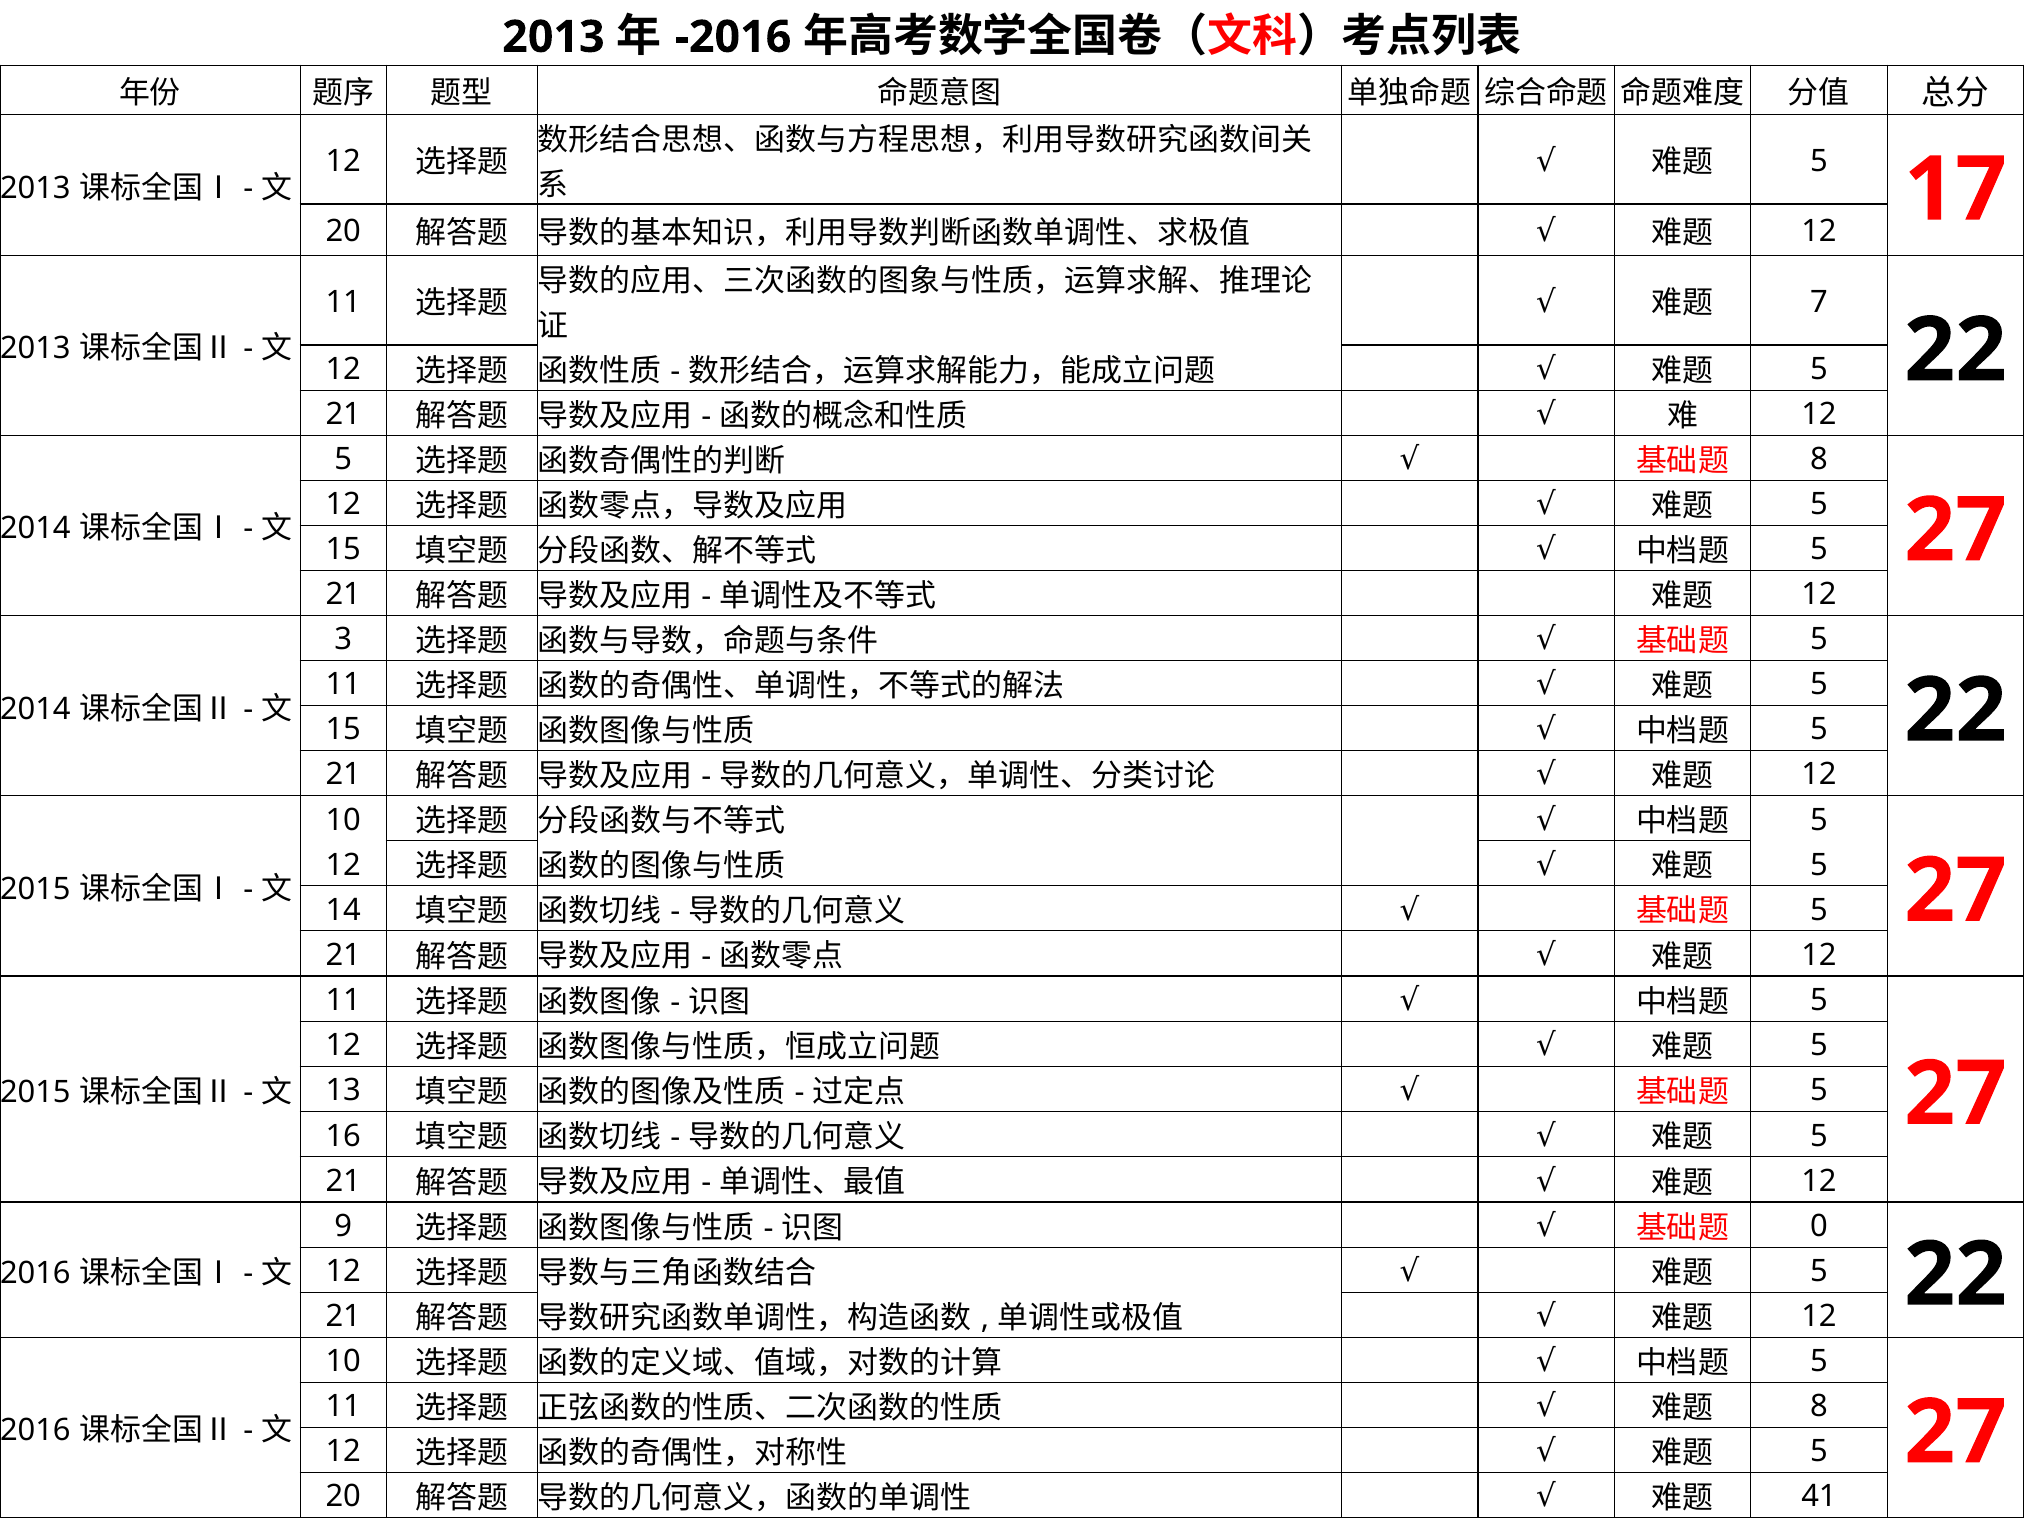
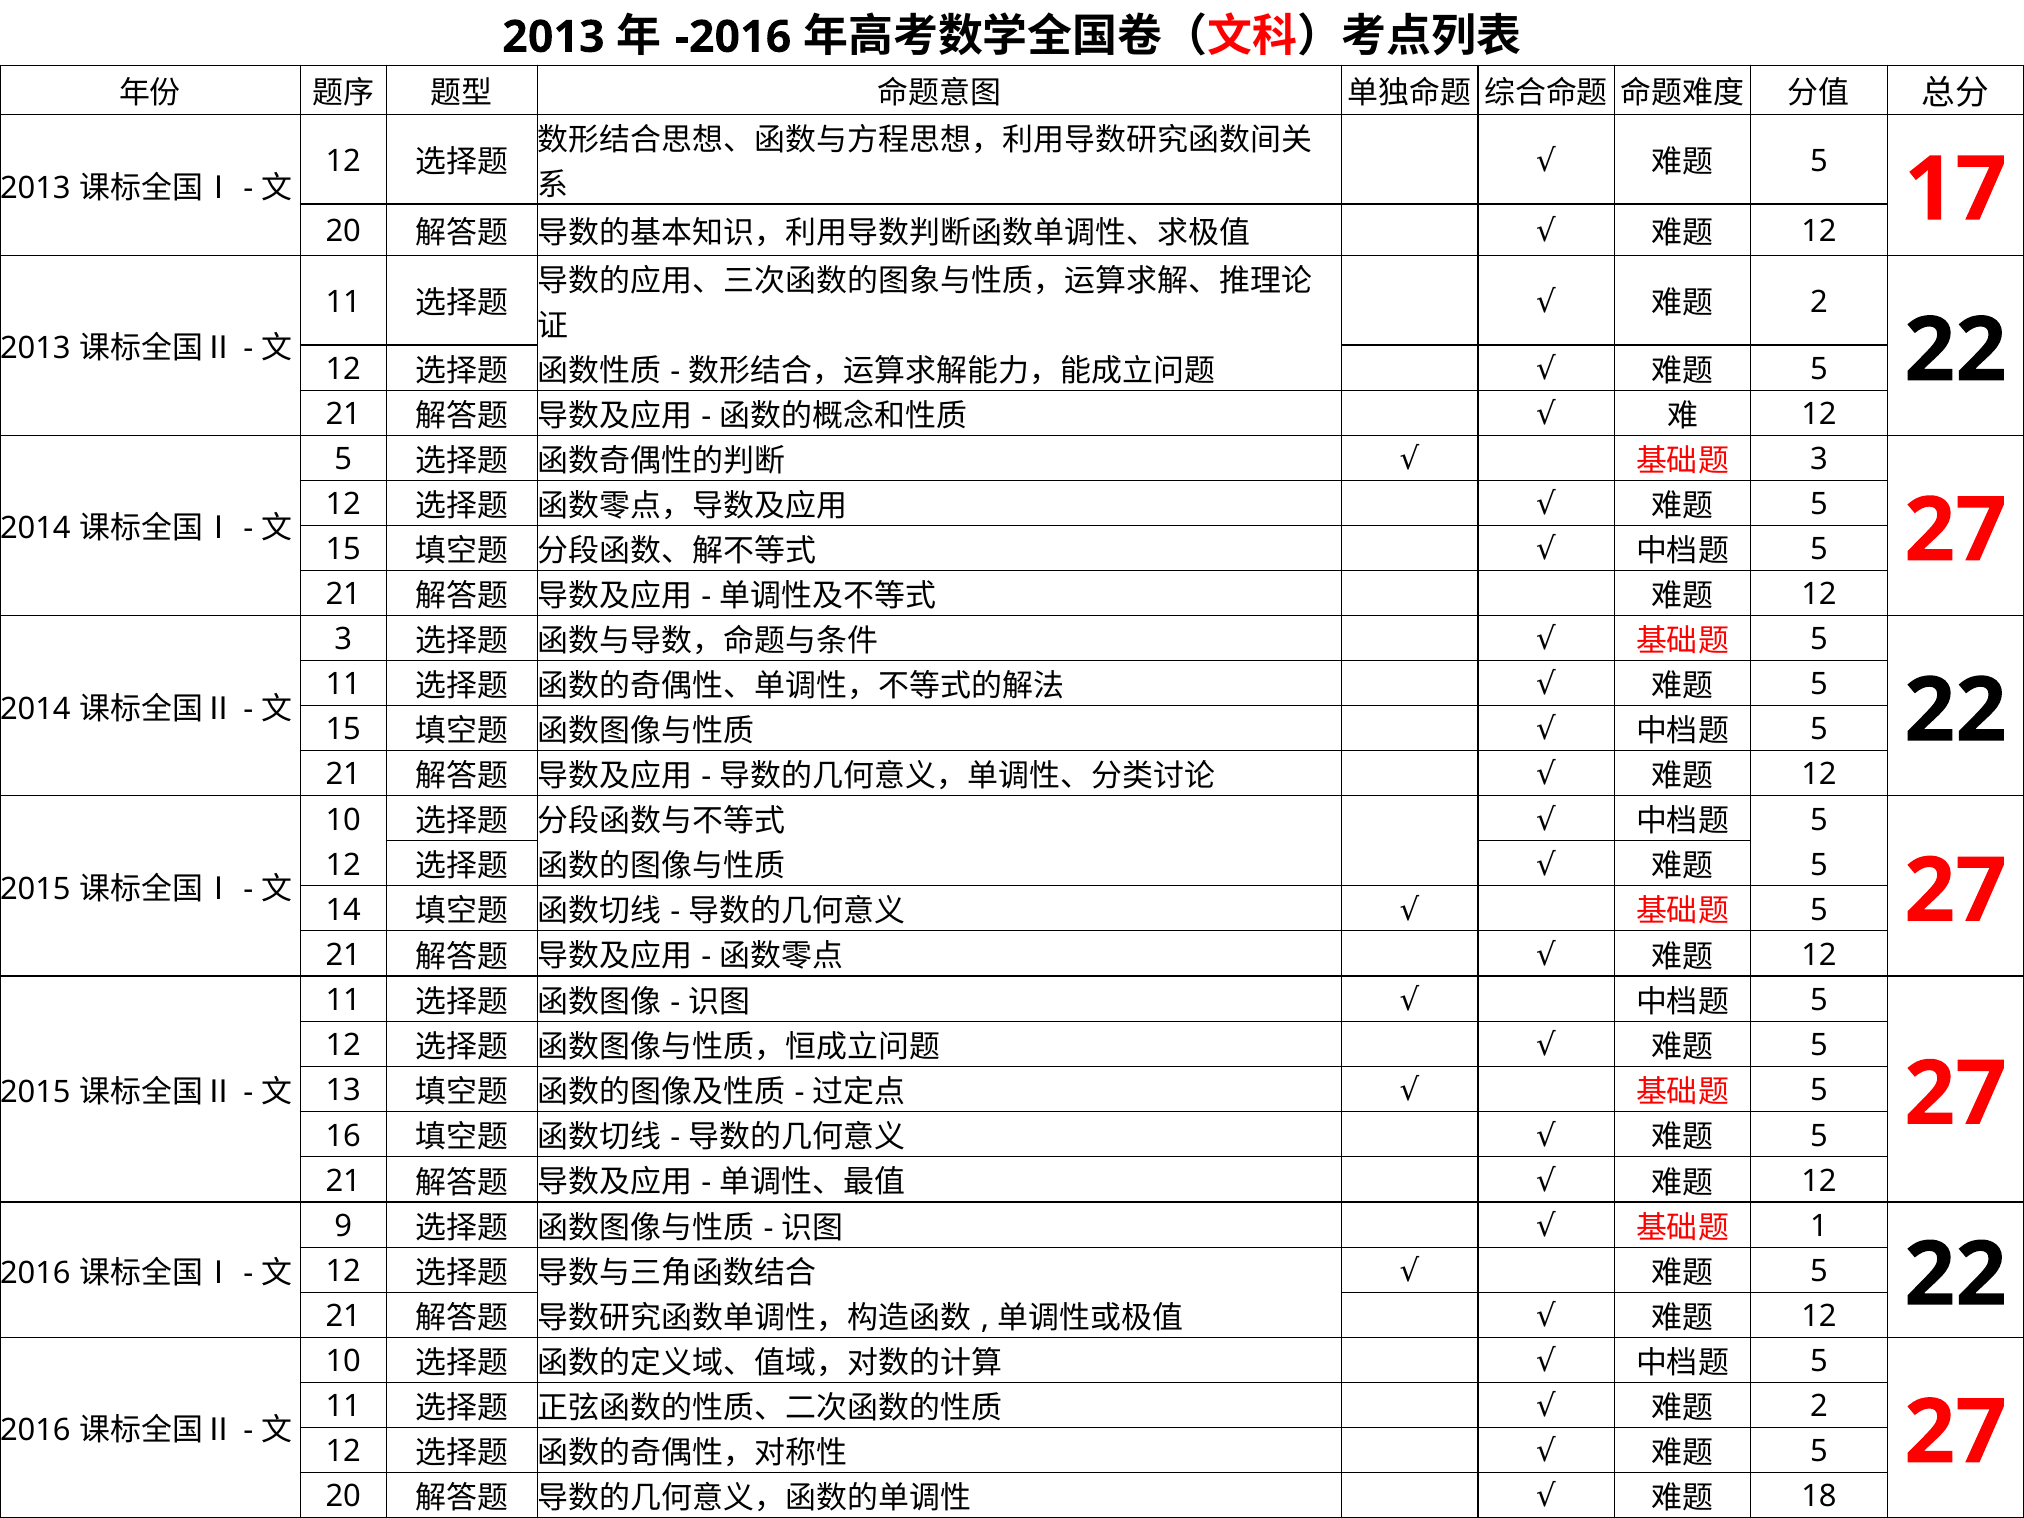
7: 7 -> 2 (1819, 302)
8: 8 -> 3 (1819, 460)
0: 0 -> 1 (1819, 1226)
8: 8 -> 2 (1819, 1407)
41: 41 -> 18 (1819, 1497)
